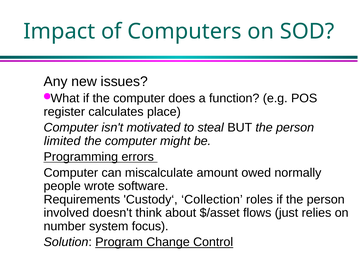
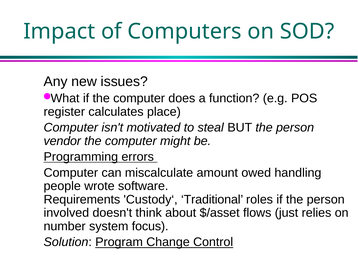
limited: limited -> vendor (62, 141)
normally: normally -> handling (298, 173)
Collection: Collection -> Traditional (212, 200)
